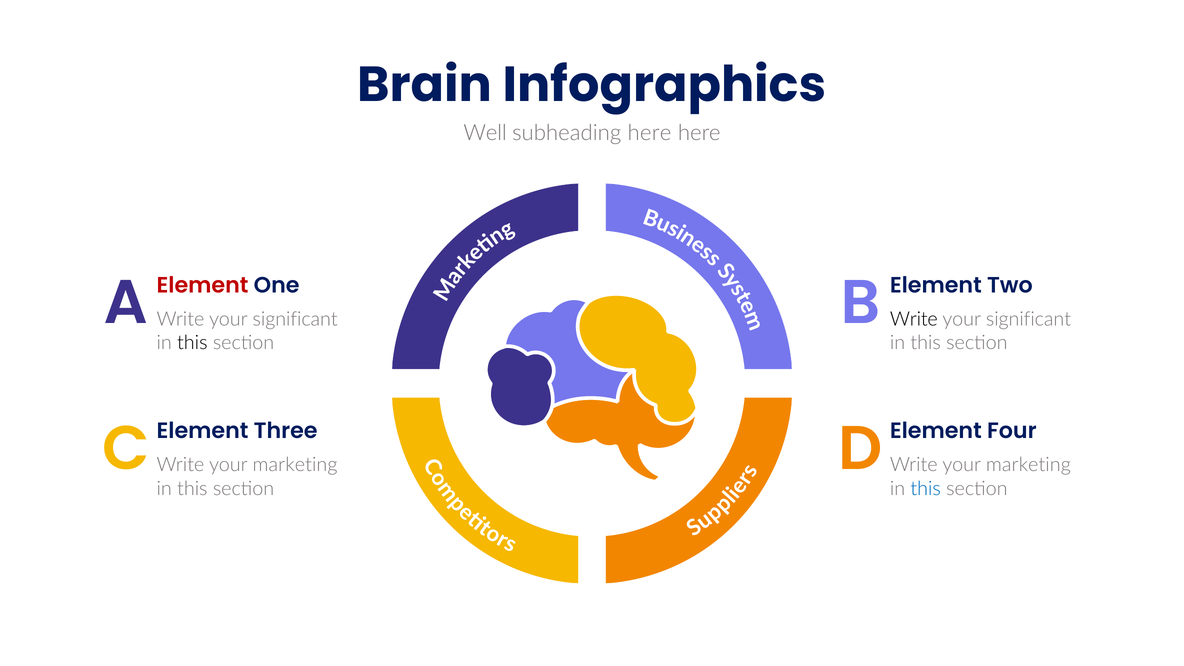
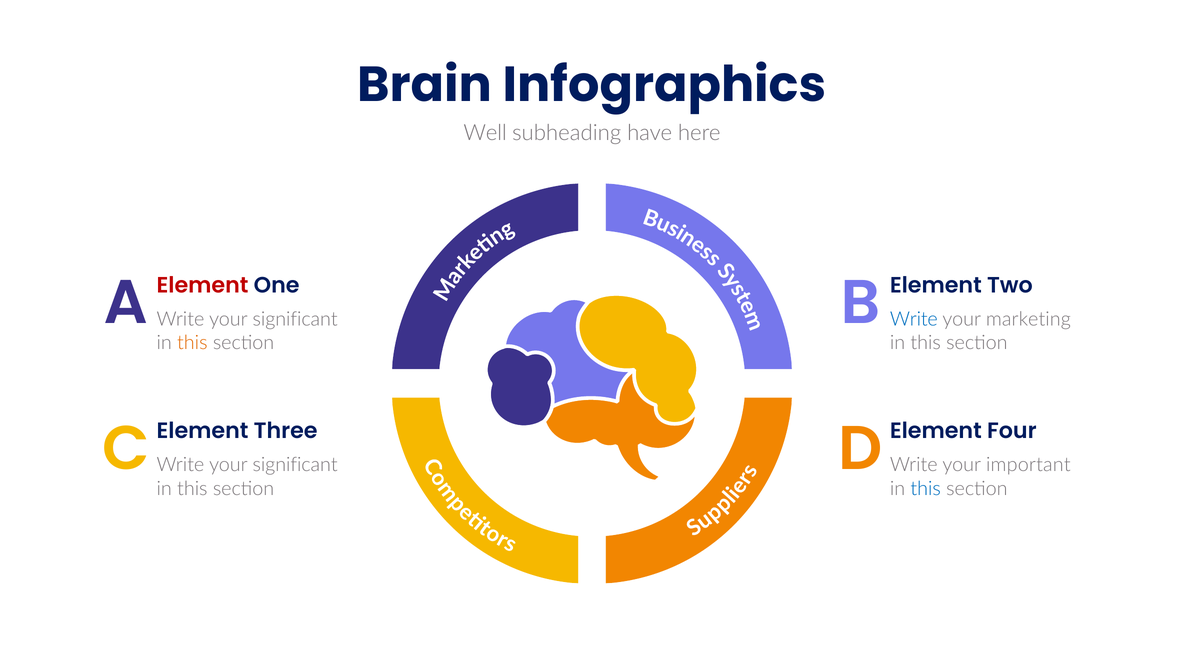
subheading here: here -> have (650, 133)
Write colour: black -> blue (914, 319)
significant: significant -> marketing (1028, 319)
this colour: black -> orange (192, 343)
marketing: marketing -> significant (295, 465)
marketing: marketing -> important (1028, 465)
